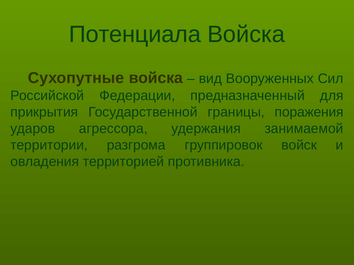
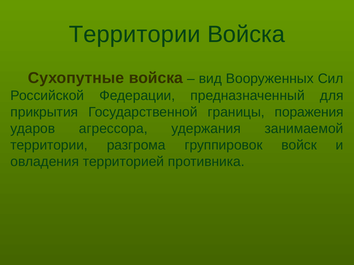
Потенциала: Потенциала -> Территории (135, 34)
